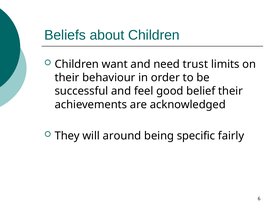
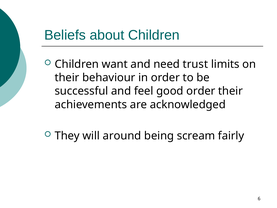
good belief: belief -> order (201, 91)
specific: specific -> scream (196, 136)
